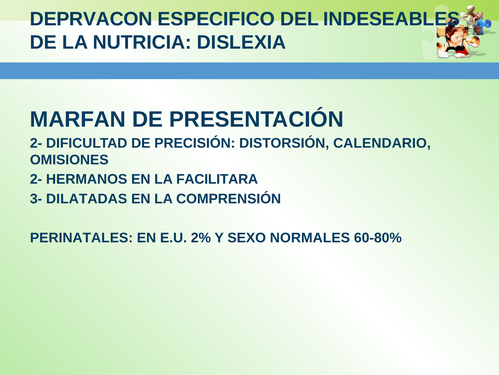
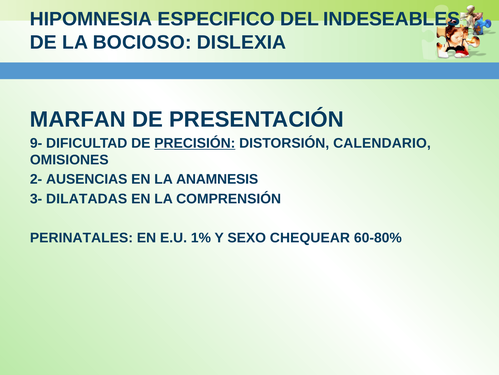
DEPRVACON: DEPRVACON -> HIPOMNESIA (91, 19)
NUTRICIA: NUTRICIA -> BOCIOSO (142, 42)
2-: 2- -> 9- (36, 143)
PRECISIÓN underline: none -> present (195, 143)
HERMANOS: HERMANOS -> AUSENCIAS (87, 179)
FACILITARA: FACILITARA -> ANAMNESIS (217, 179)
2%: 2% -> 1% (201, 237)
NORMALES: NORMALES -> CHEQUEAR (310, 237)
